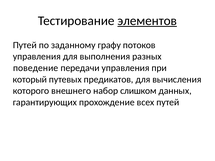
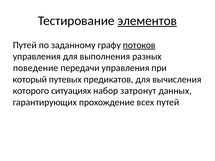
потоков underline: none -> present (139, 45)
внешнего: внешнего -> ситуациях (71, 91)
слишком: слишком -> затронут (138, 91)
